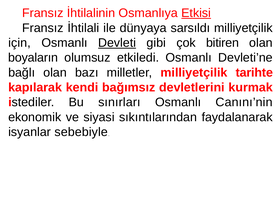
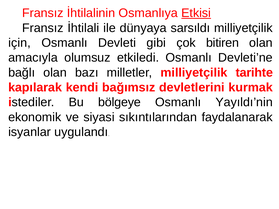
Devleti underline: present -> none (117, 43)
boyaların: boyaların -> amacıyla (33, 58)
sınırları: sınırları -> bölgeye (119, 102)
Canını’nin: Canını’nin -> Yayıldı’nin (244, 102)
sebebiyle: sebebiyle -> uygulandı (81, 132)
